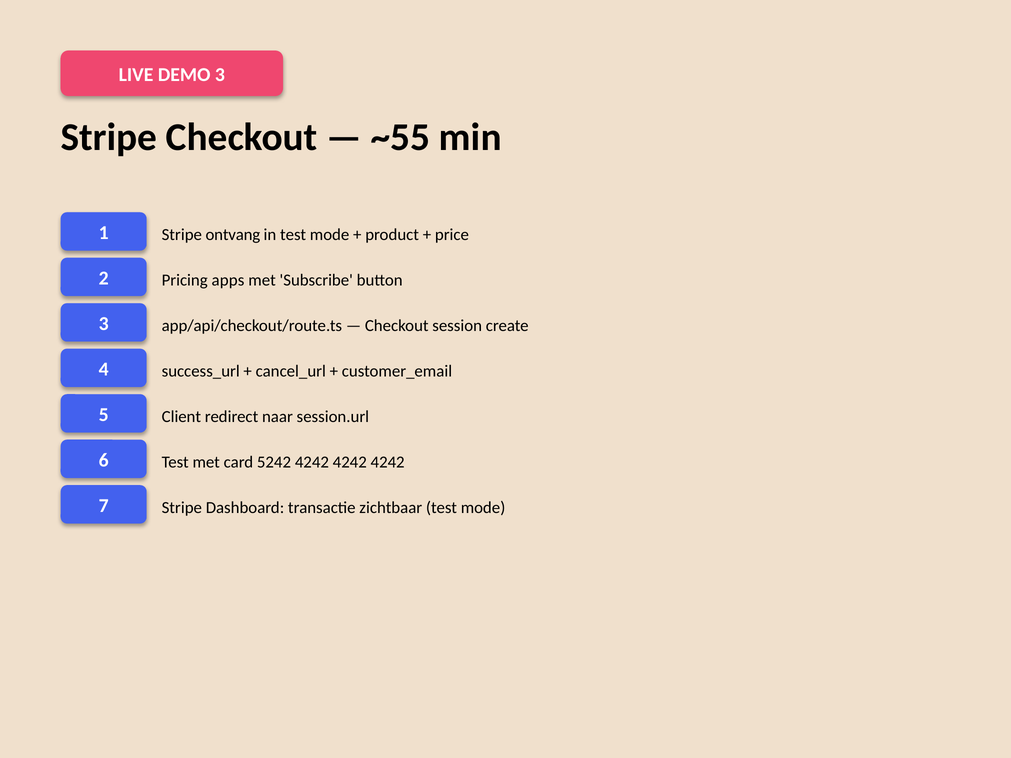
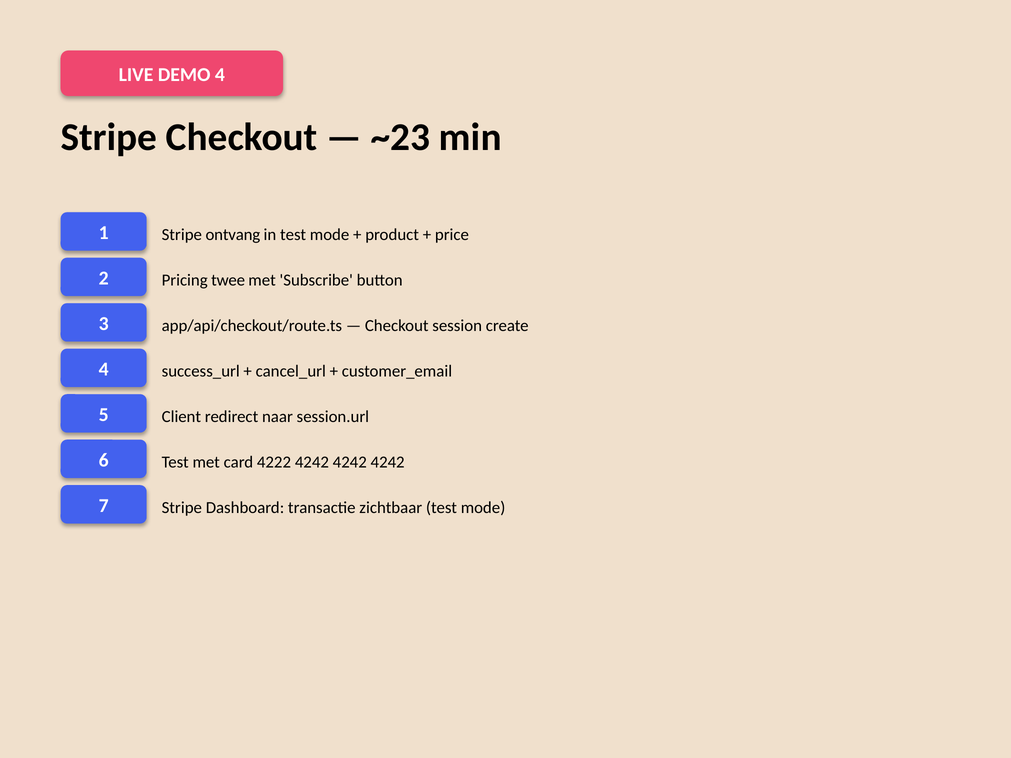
DEMO 3: 3 -> 4 (220, 75)
~55: ~55 -> ~23 (400, 138)
apps: apps -> twee (228, 280)
5242: 5242 -> 4222 (274, 462)
